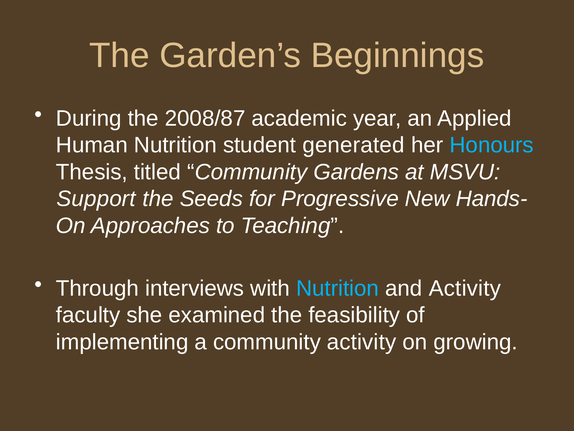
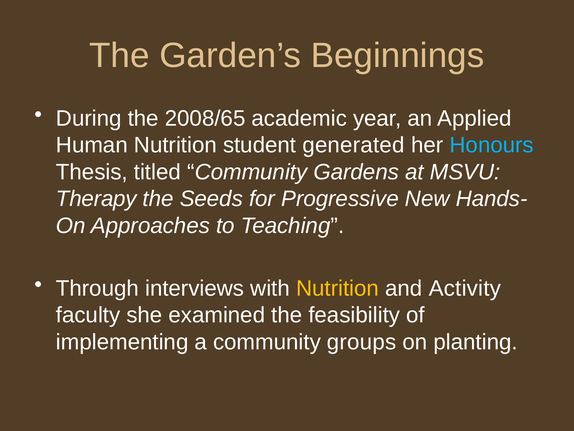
2008/87: 2008/87 -> 2008/65 (205, 118)
Support: Support -> Therapy (96, 199)
Nutrition colour: light blue -> yellow (338, 288)
community activity: activity -> groups (362, 342)
growing: growing -> planting (476, 342)
